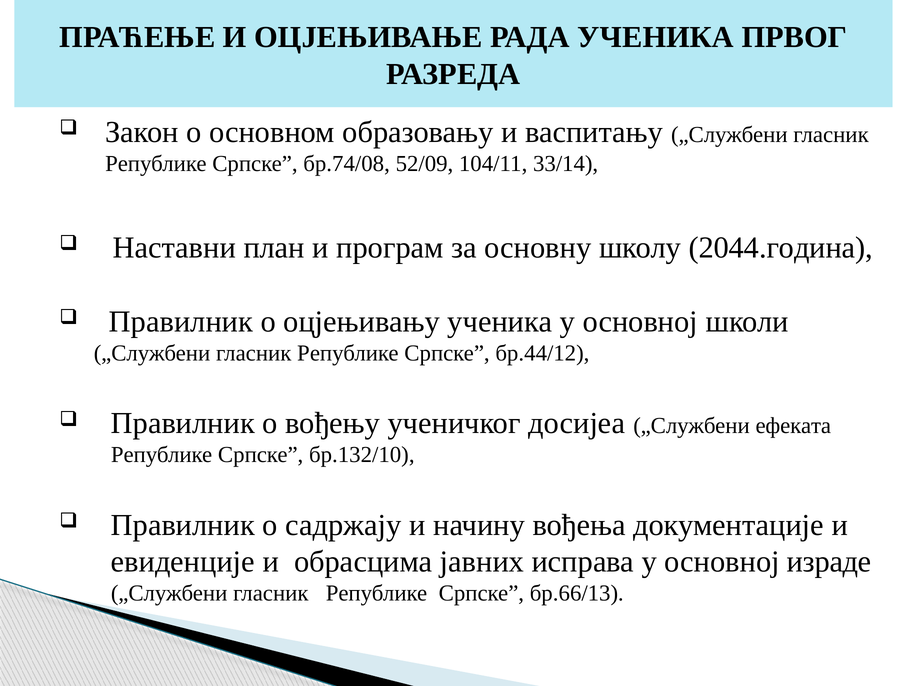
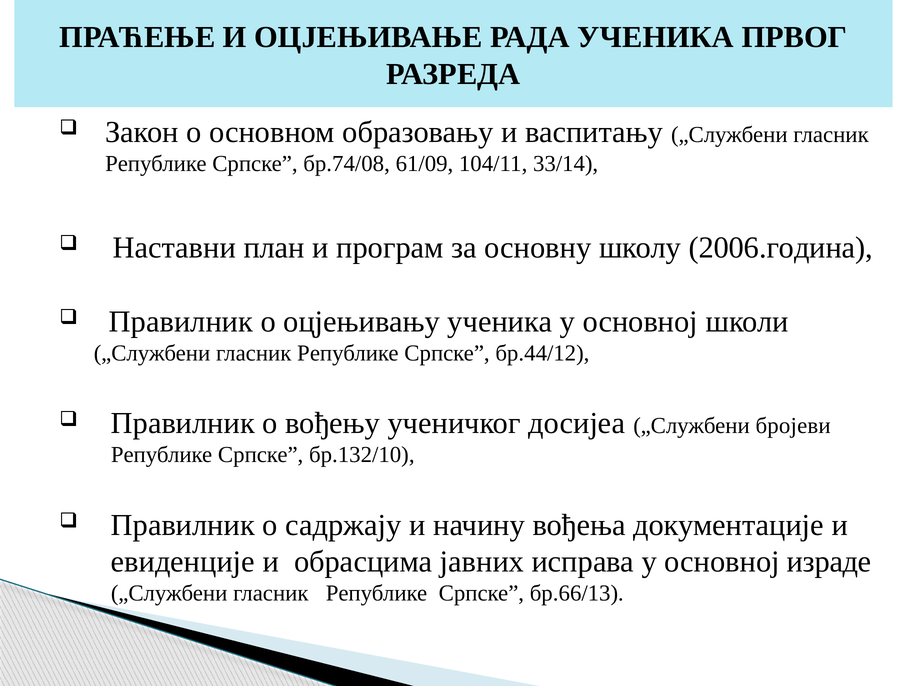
52/09: 52/09 -> 61/09 (424, 163)
2044.година: 2044.година -> 2006.година (781, 247)
ефеката: ефеката -> бројеви (793, 426)
